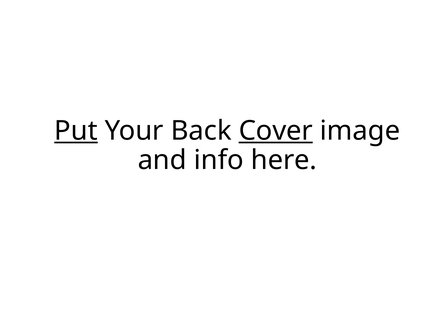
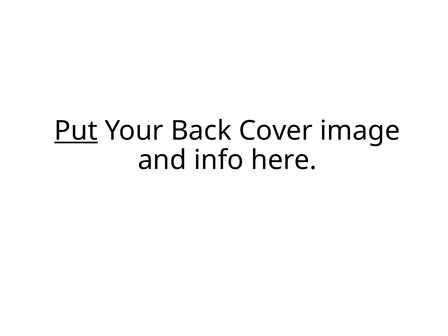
Cover underline: present -> none (276, 131)
